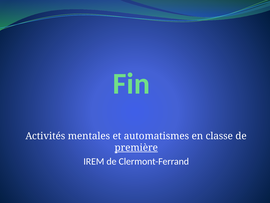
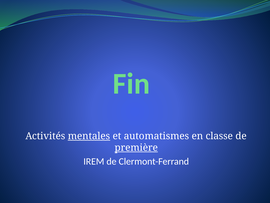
mentales underline: none -> present (89, 136)
